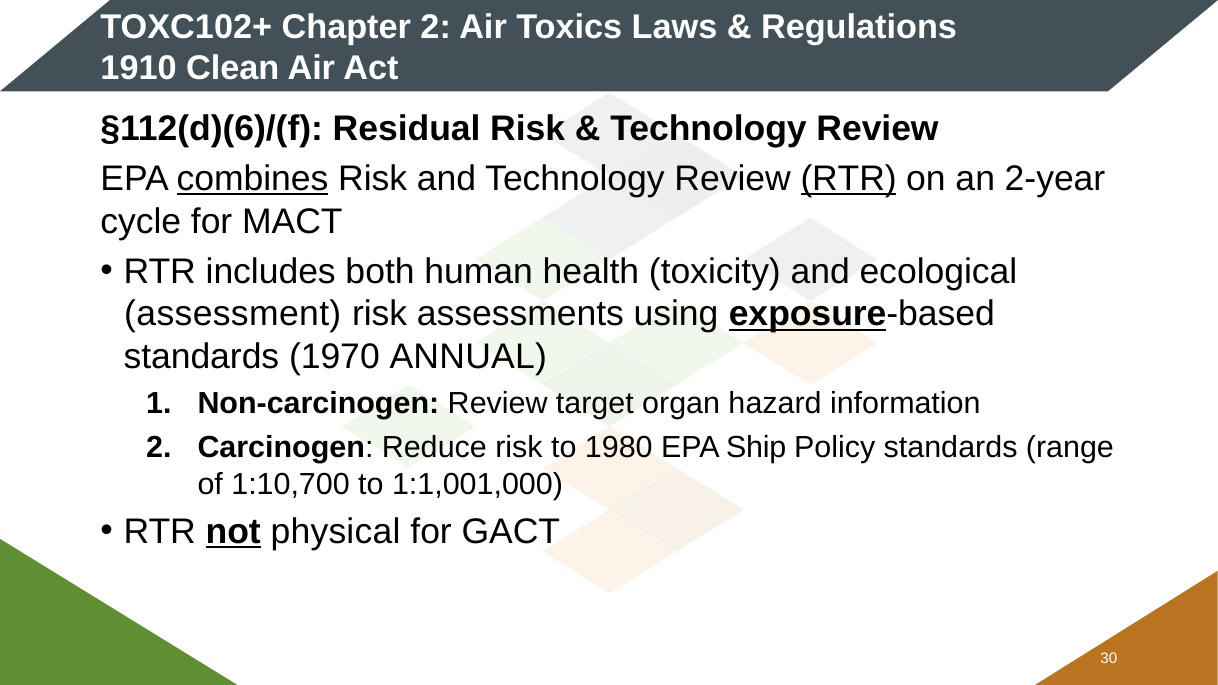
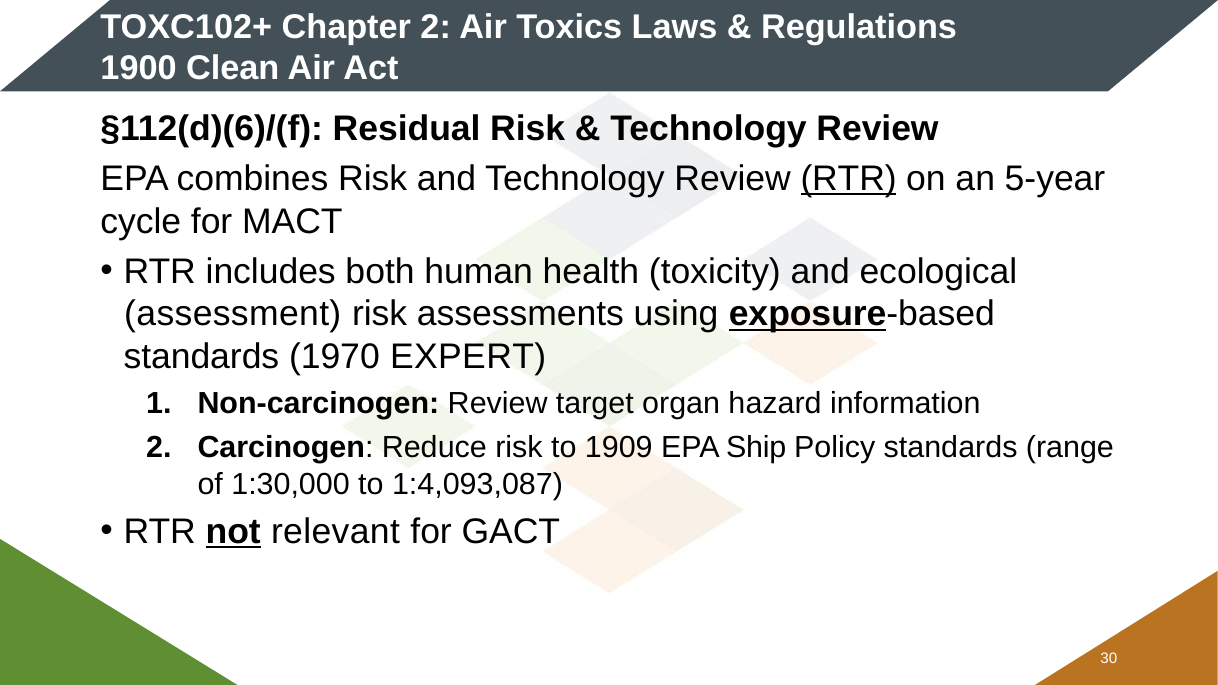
1910: 1910 -> 1900 (139, 69)
combines underline: present -> none (253, 179)
2-year: 2-year -> 5-year (1055, 179)
ANNUAL: ANNUAL -> EXPERT (468, 357)
1980: 1980 -> 1909 (619, 448)
1:10,700: 1:10,700 -> 1:30,000 (291, 484)
1:1,001,000: 1:1,001,000 -> 1:4,093,087 (478, 484)
physical: physical -> relevant (335, 532)
